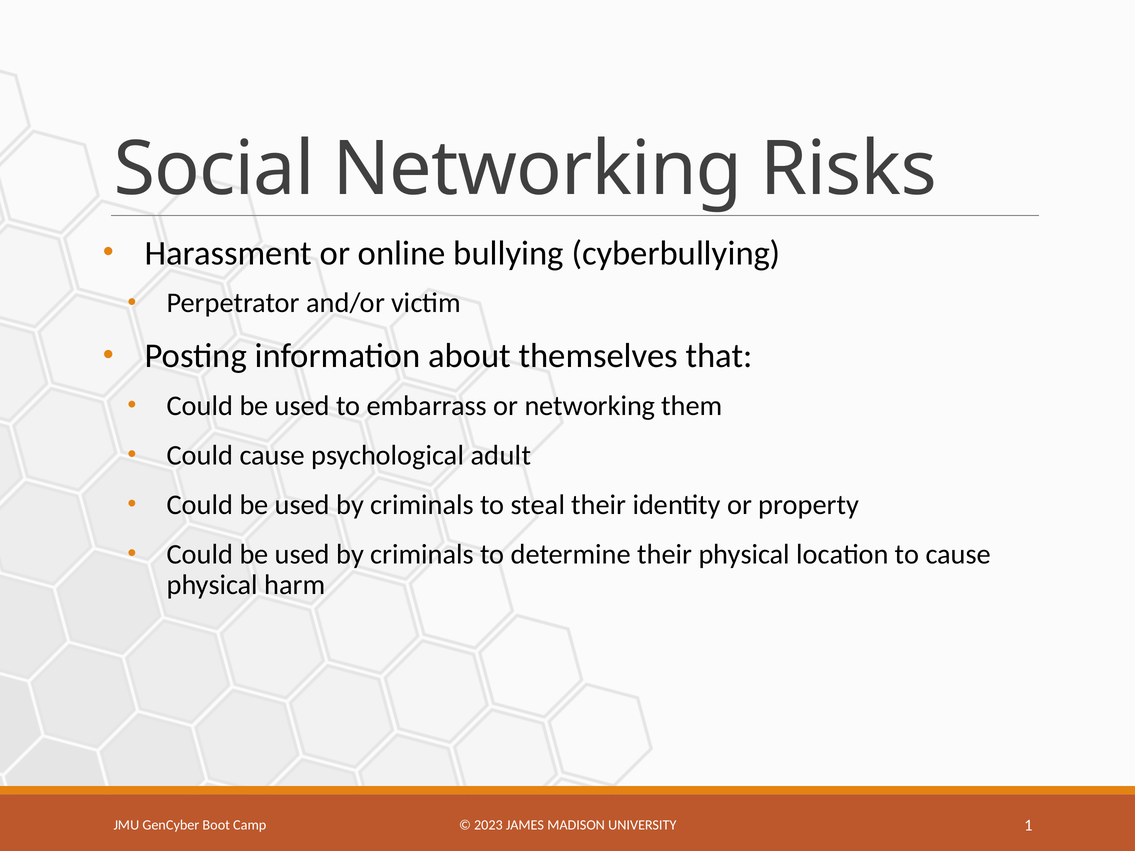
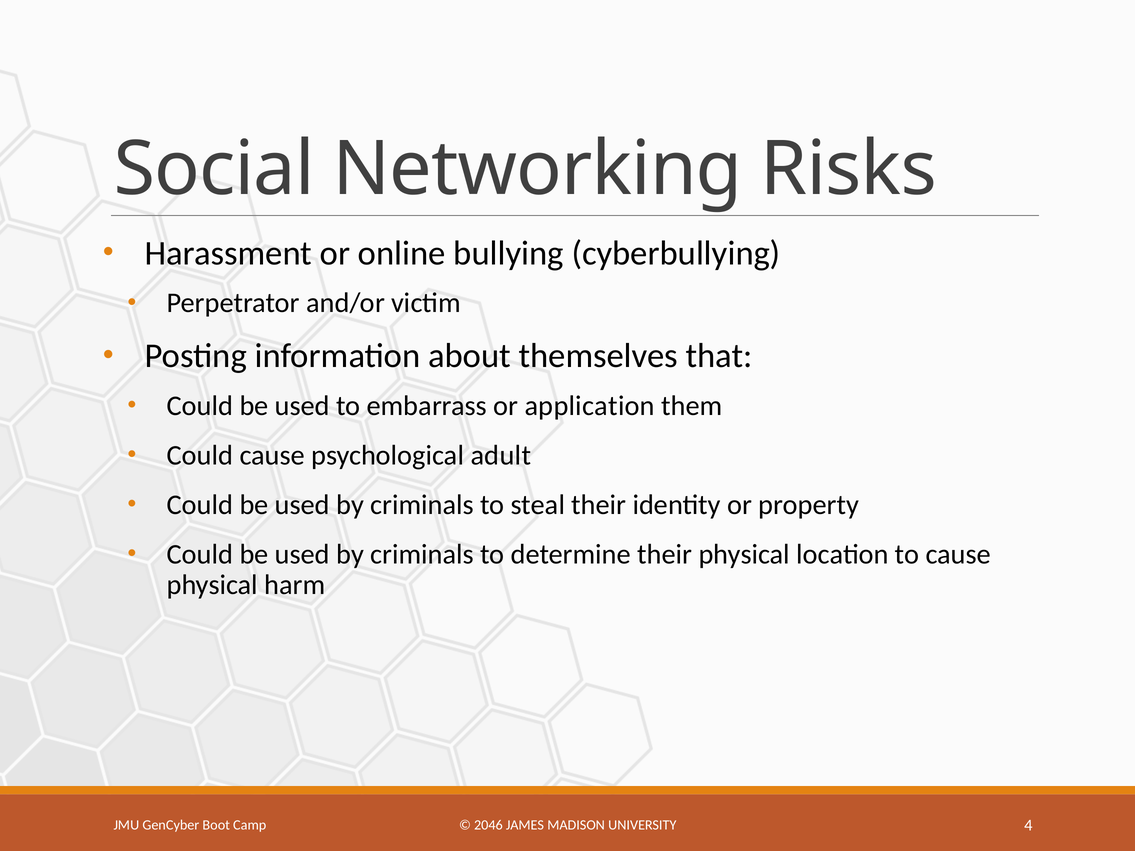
or networking: networking -> application (590, 406)
2023: 2023 -> 2046 (488, 825)
1: 1 -> 4 (1028, 826)
